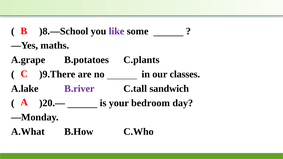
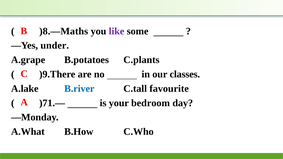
)8.—School: )8.—School -> )8.—Maths (64, 31)
maths: maths -> under (55, 46)
B.river colour: purple -> blue (79, 89)
sandwich: sandwich -> favourite (169, 89)
)20.—: )20.— -> )71.— (52, 103)
